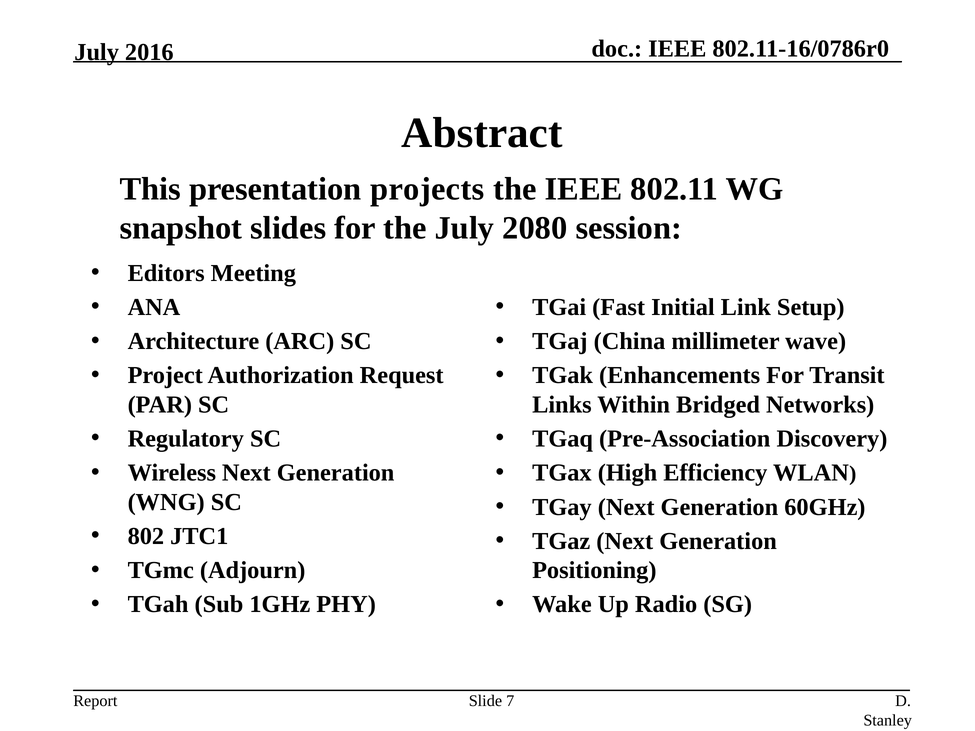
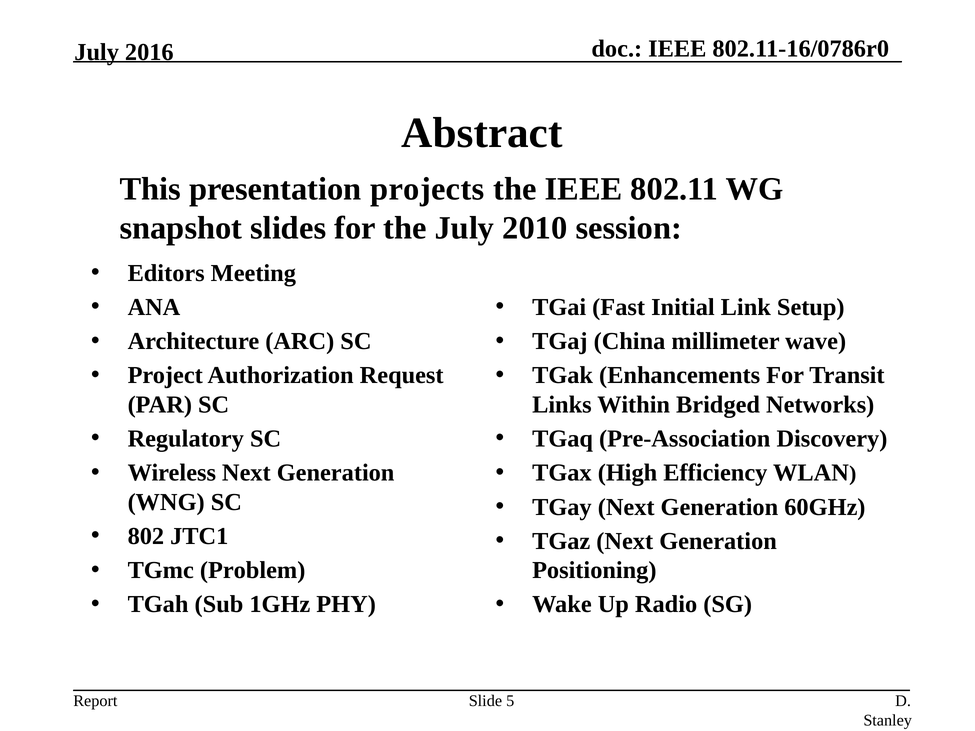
2080: 2080 -> 2010 (535, 228)
Adjourn: Adjourn -> Problem (253, 571)
7: 7 -> 5 (510, 701)
